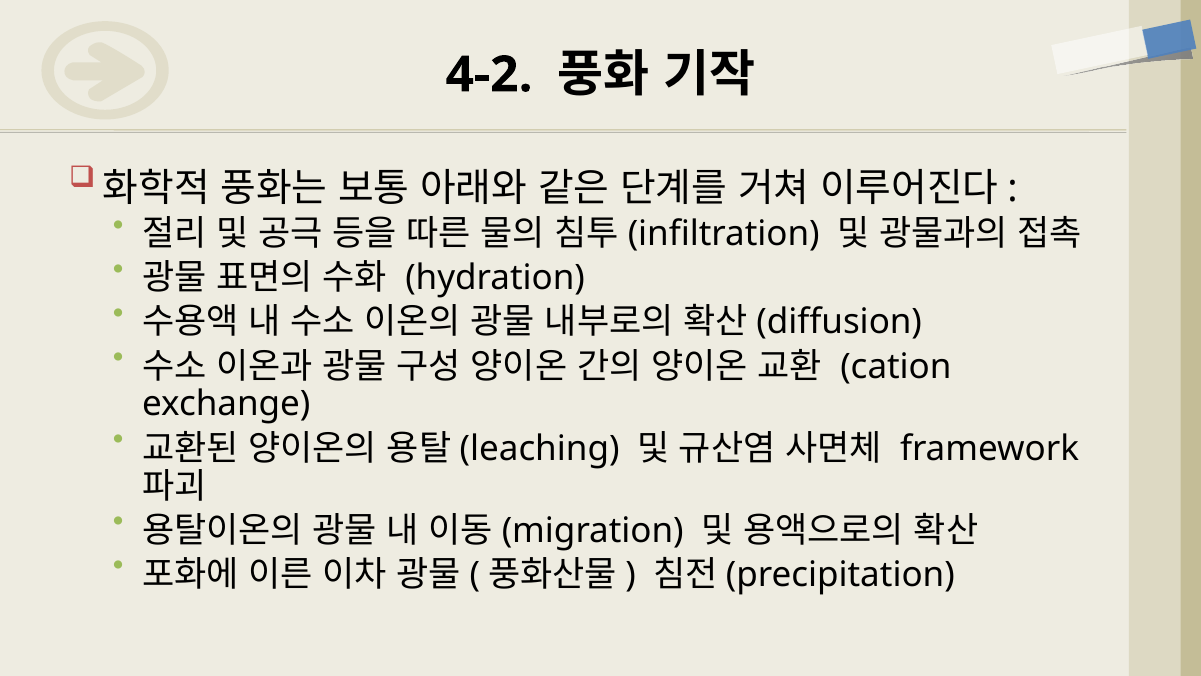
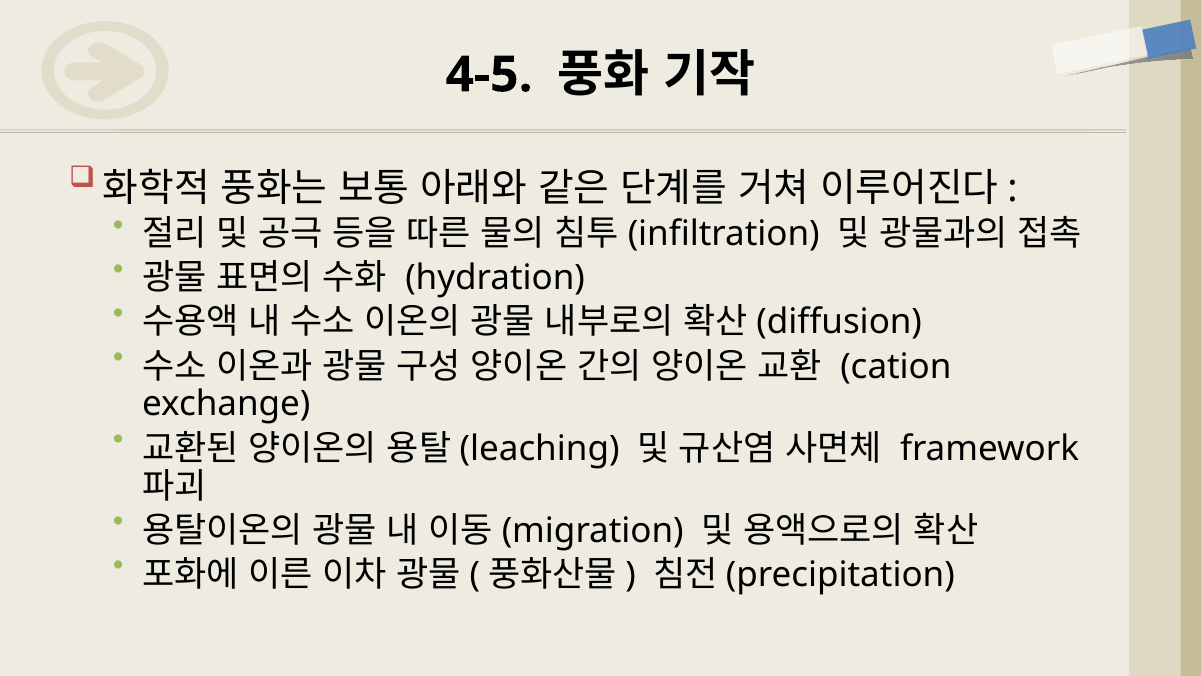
4-2: 4-2 -> 4-5 (489, 75)
